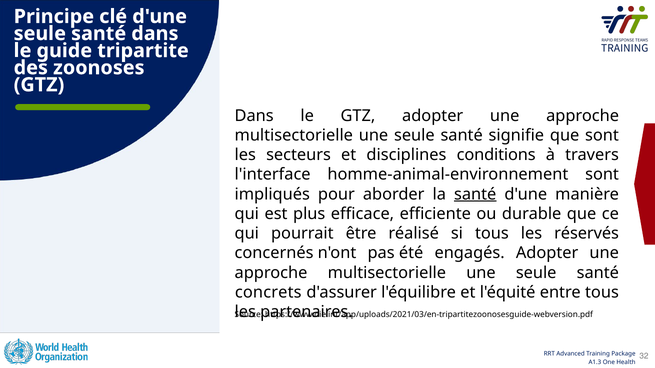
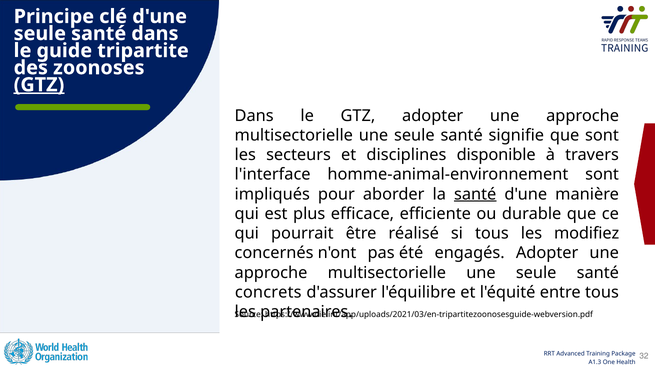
GTZ underline: none -> present (39, 85)
conditions: conditions -> disponible (496, 155)
réservés: réservés -> modifiez (587, 234)
